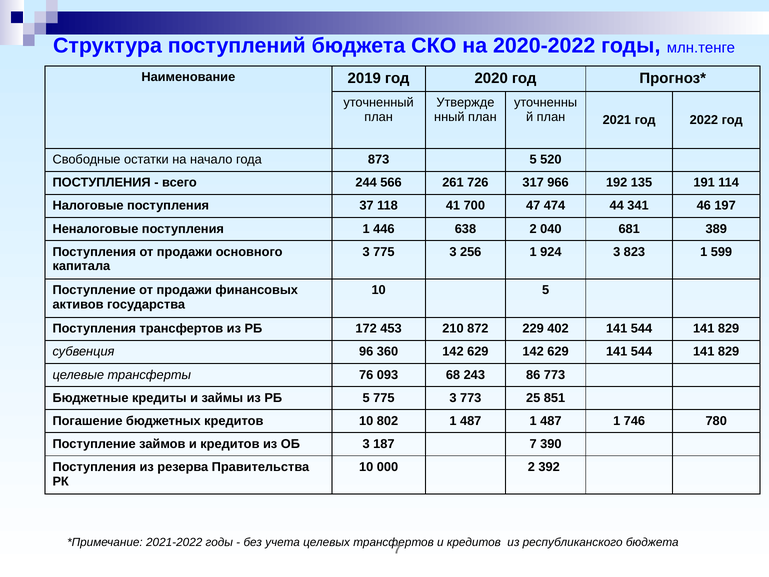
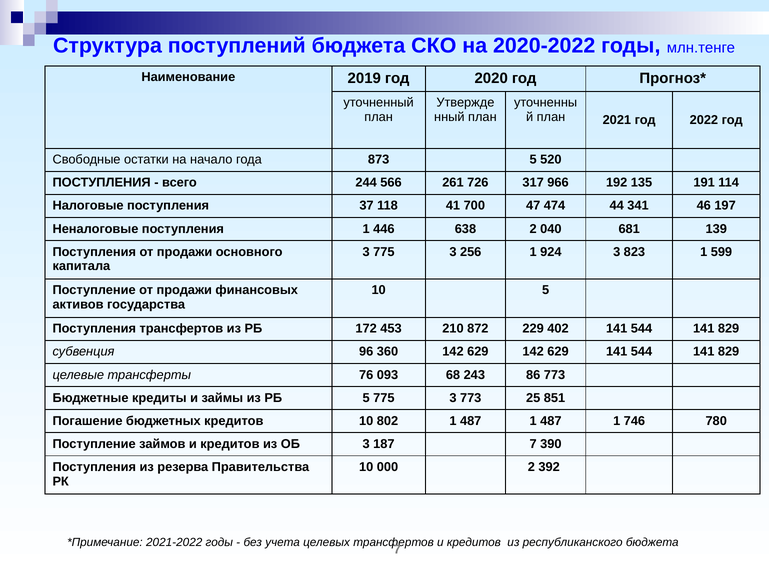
389: 389 -> 139 (716, 229)
